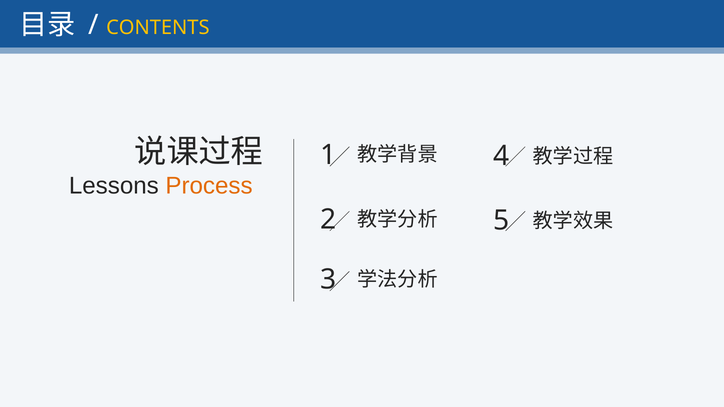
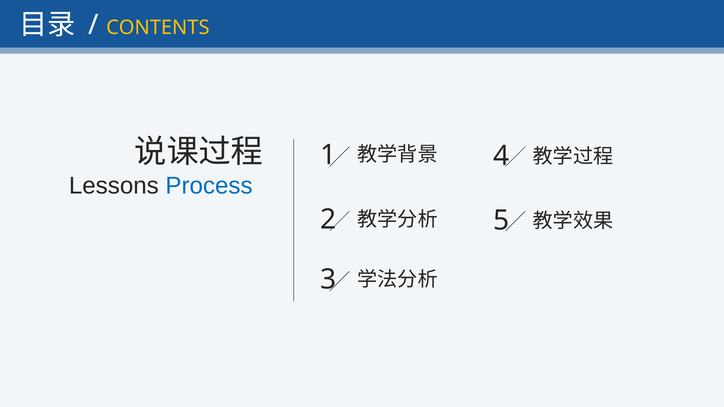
Process colour: orange -> blue (209, 186)
